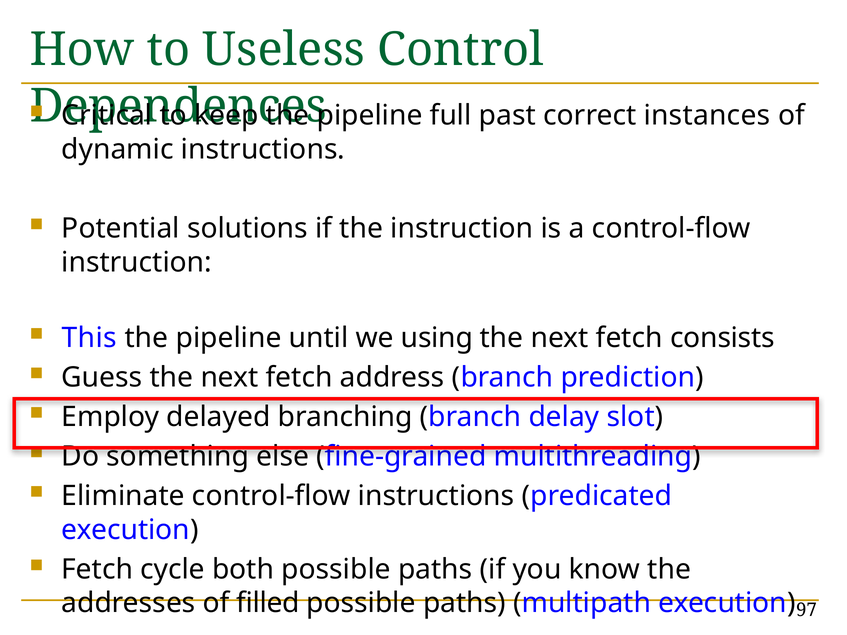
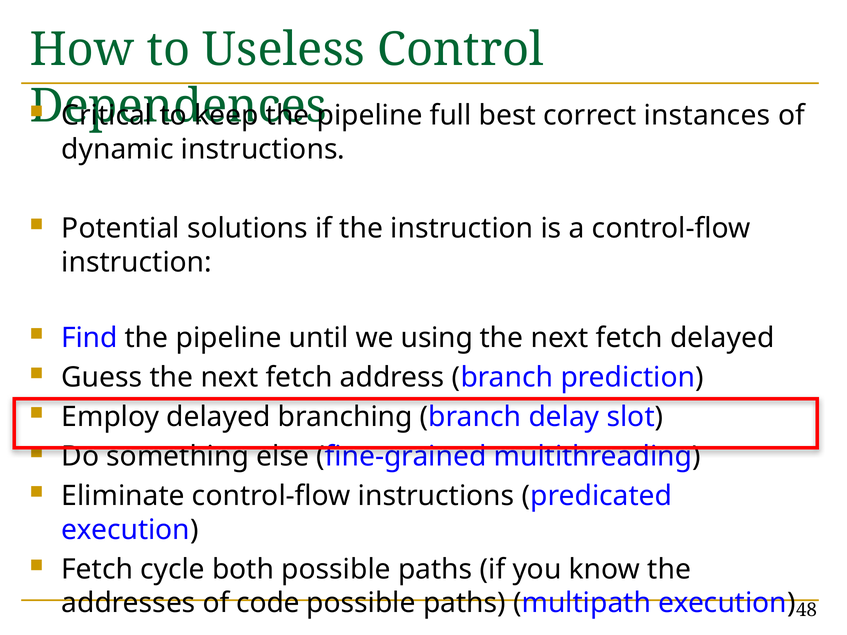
past: past -> best (507, 115)
This: This -> Find (90, 338)
fetch consists: consists -> delayed (722, 338)
filled: filled -> code (268, 603)
97: 97 -> 48 (807, 610)
